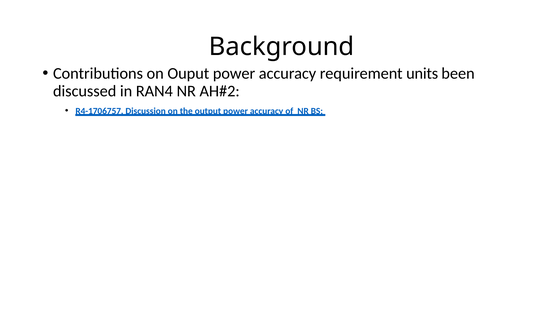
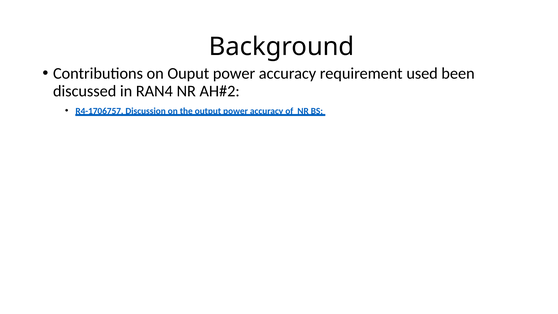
units: units -> used (422, 74)
